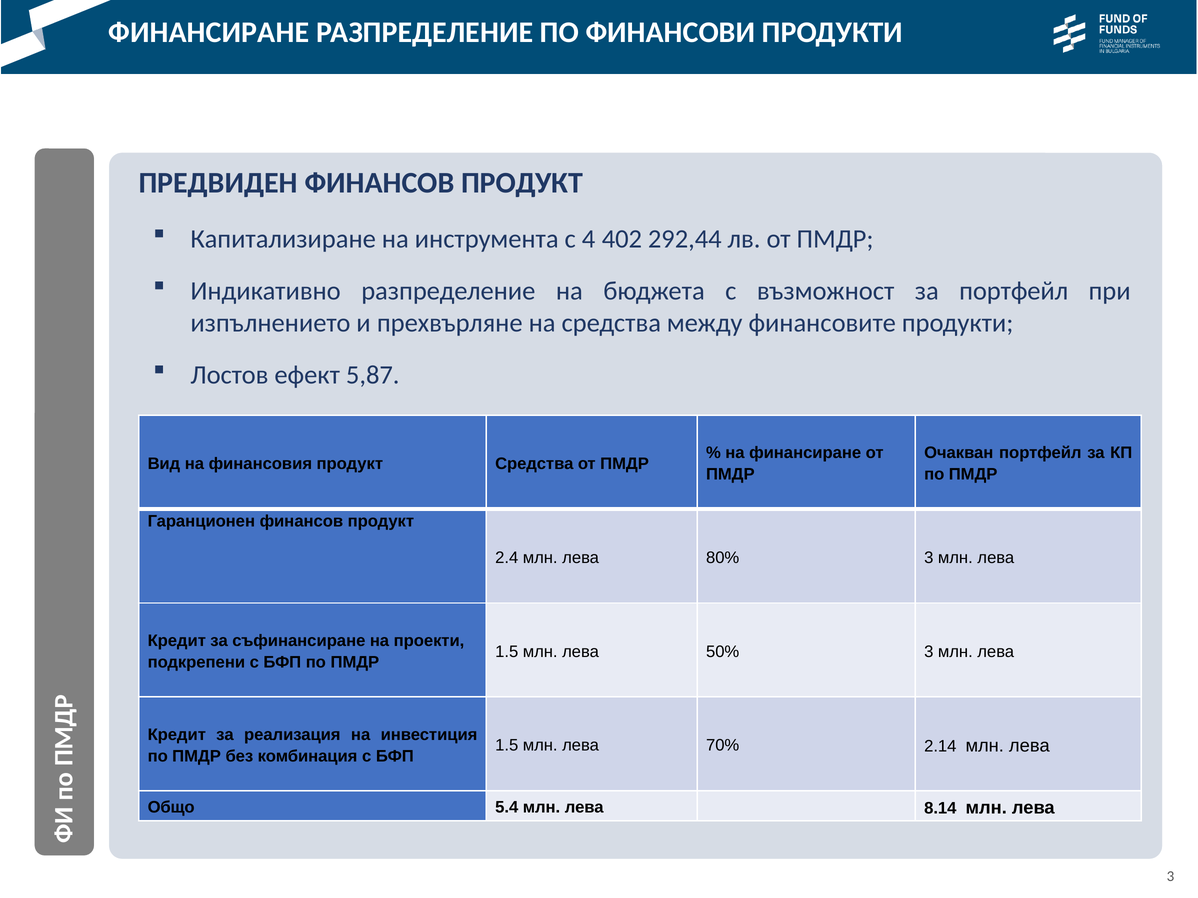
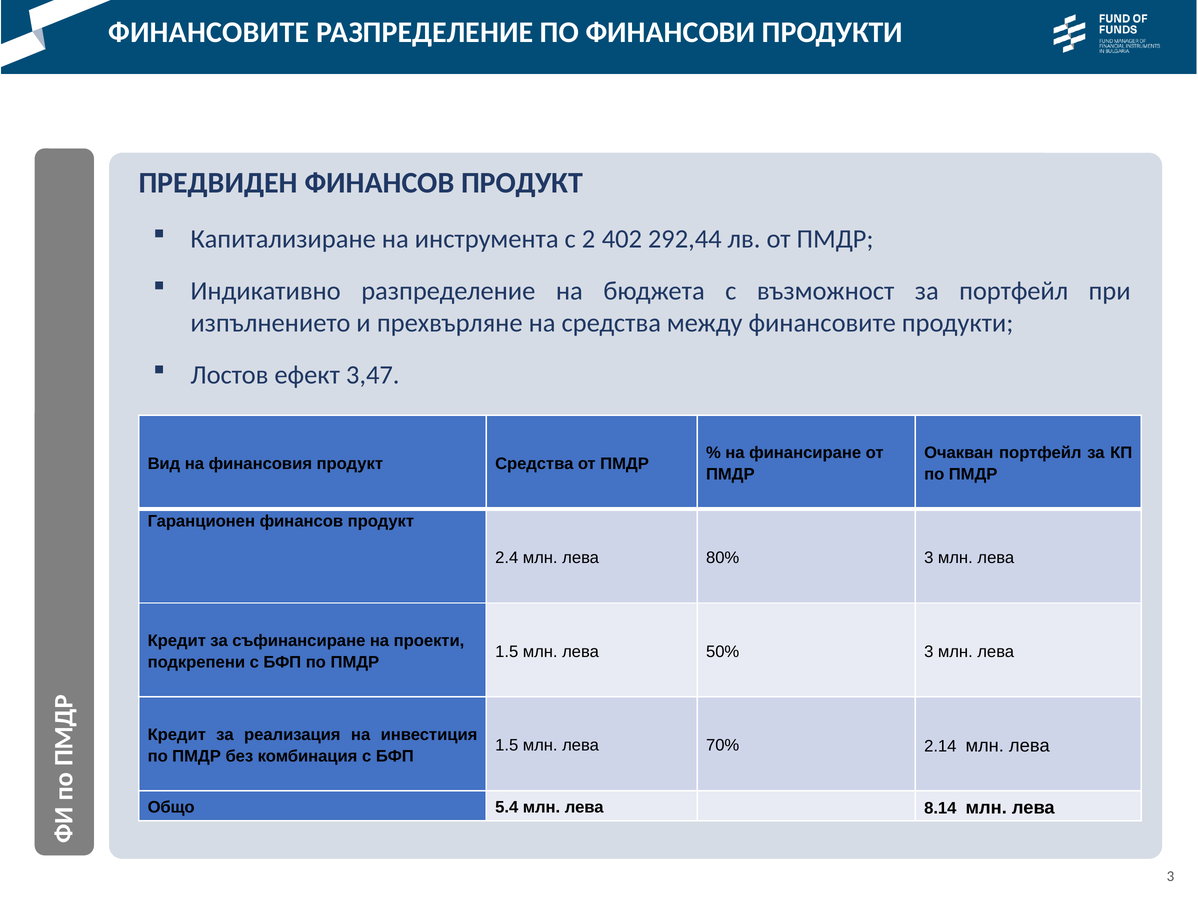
ФИНАНСИРАНЕ: ФИНАНСИРАНЕ -> ФИНАНСОВИТЕ (209, 32)
4: 4 -> 2 (589, 239)
5,87: 5,87 -> 3,47 (373, 375)
